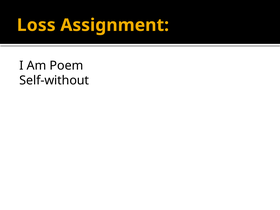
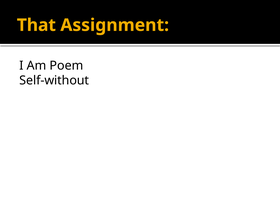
Loss: Loss -> That (36, 25)
